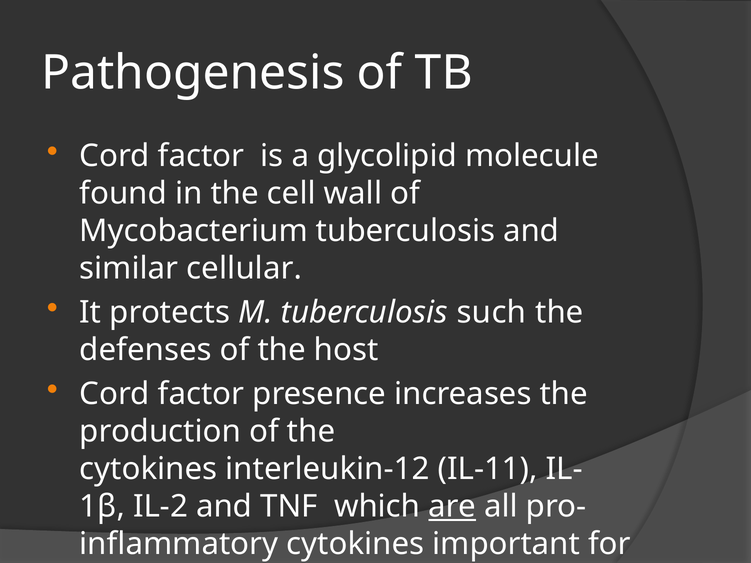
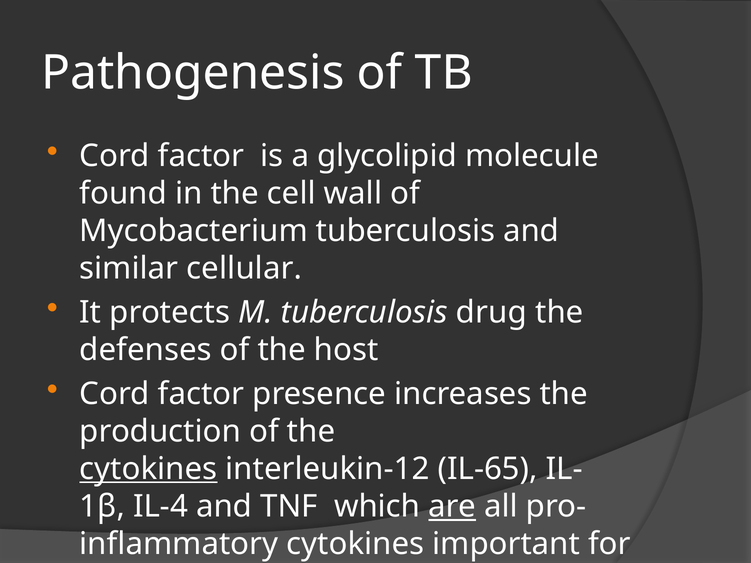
such: such -> drug (492, 313)
cytokines underline: none -> present (148, 469)
IL-11: IL-11 -> IL-65 (488, 469)
IL-2: IL-2 -> IL-4 (160, 507)
